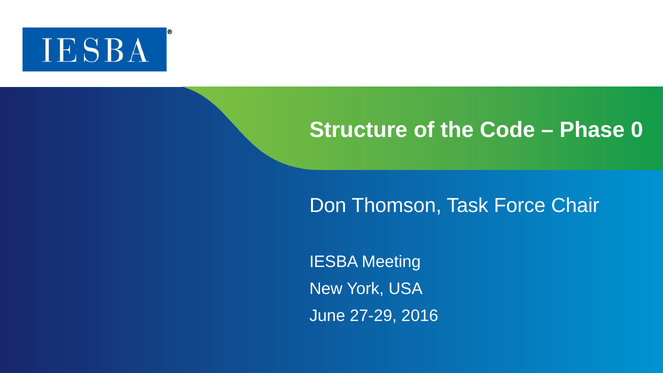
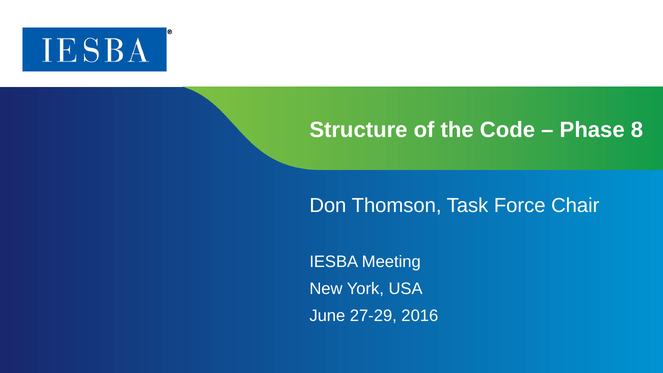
0: 0 -> 8 (637, 130)
